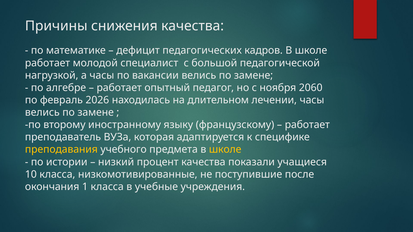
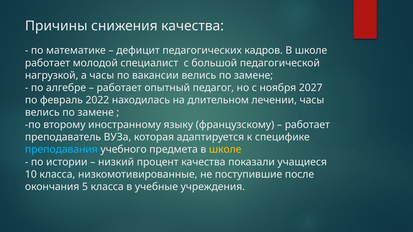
2060: 2060 -> 2027 (311, 88)
2026: 2026 -> 2022 (97, 100)
преподавания colour: yellow -> light blue (61, 150)
1: 1 -> 5 (85, 187)
